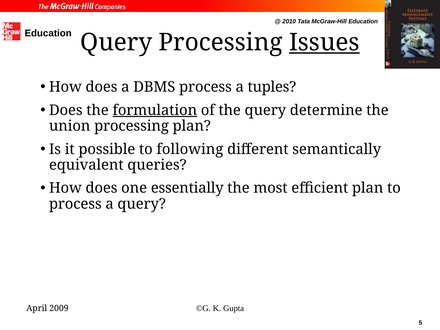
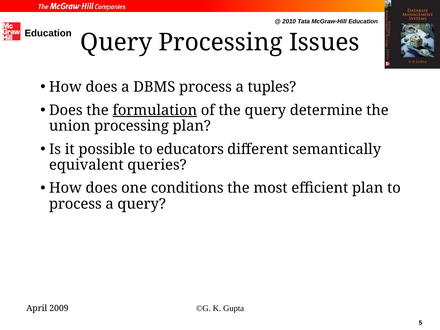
Issues underline: present -> none (324, 42)
following: following -> educators (190, 149)
essentially: essentially -> conditions (187, 188)
